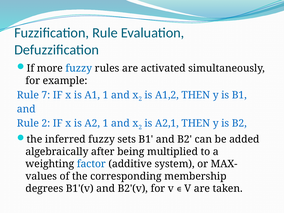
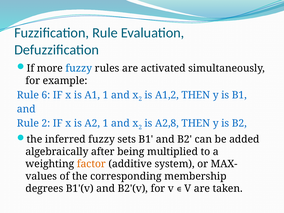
7: 7 -> 6 (46, 95)
A2,1: A2,1 -> A2,8 (167, 123)
factor colour: blue -> orange (91, 164)
